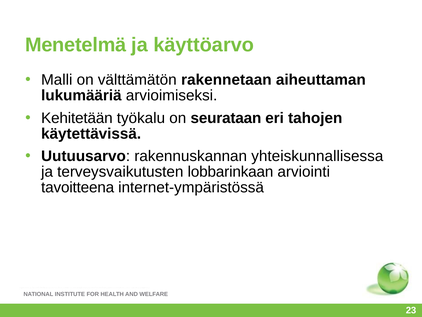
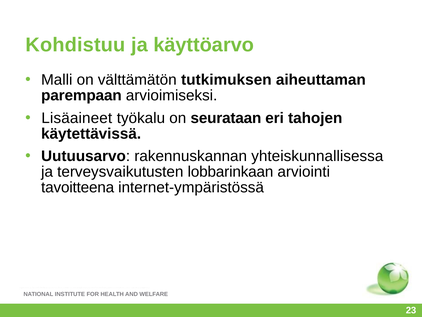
Menetelmä: Menetelmä -> Kohdistuu (75, 45)
rakennetaan: rakennetaan -> tutkimuksen (226, 80)
lukumääriä: lukumääriä -> parempaan (81, 95)
Kehitetään: Kehitetään -> Lisäaineet (77, 118)
